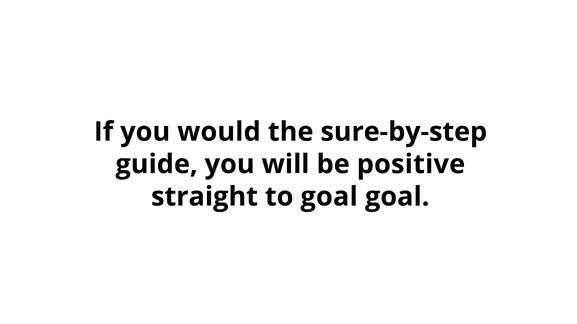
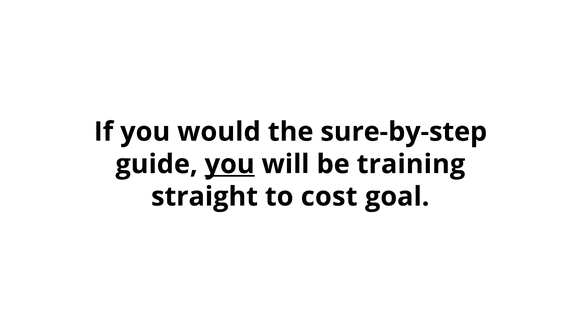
you underline: none -> present (230, 165)
positive: positive -> training (411, 165)
to goal: goal -> cost (329, 197)
